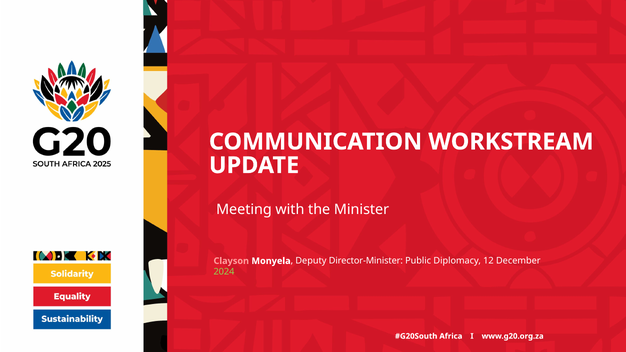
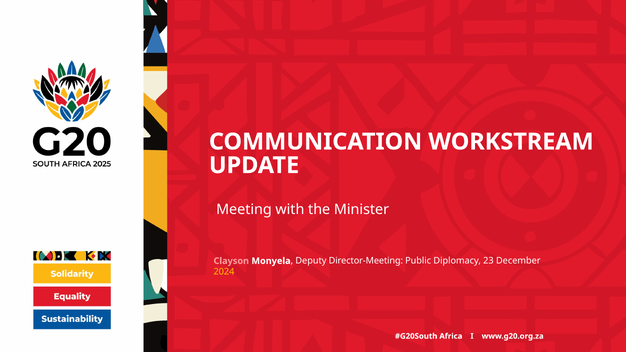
Director-Minister: Director-Minister -> Director-Meeting (366, 261)
12: 12 -> 23 (488, 261)
2024 colour: light green -> yellow (224, 272)
